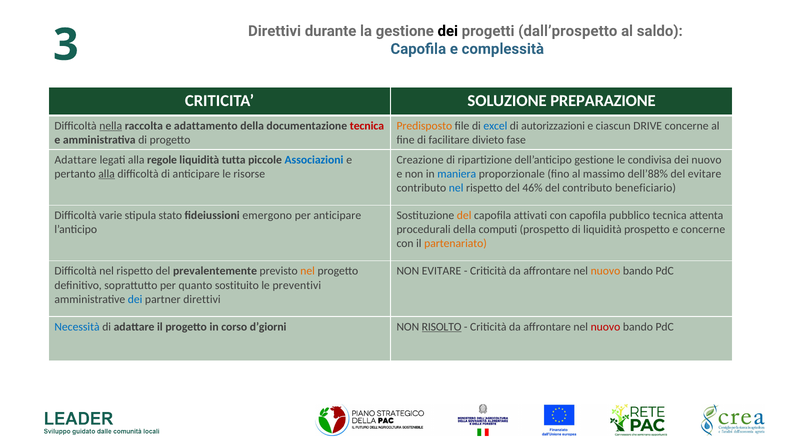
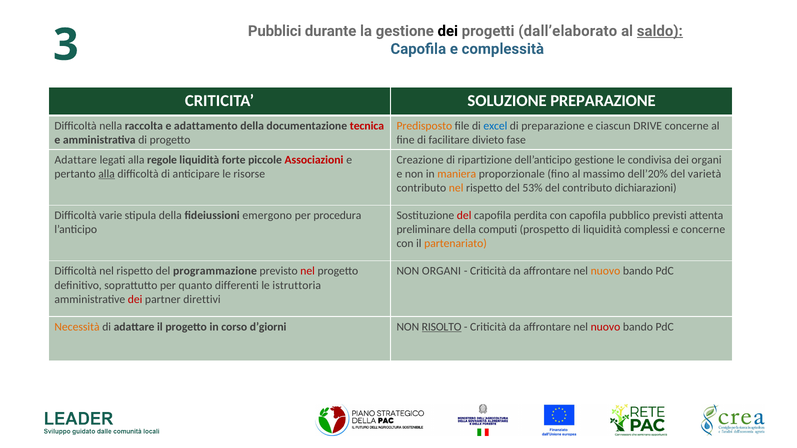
Direttivi: Direttivi -> Pubblici (275, 31)
dall’prospetto: dall’prospetto -> dall’elaborato (568, 31)
saldo underline: none -> present (660, 31)
nella underline: present -> none (111, 126)
di autorizzazioni: autorizzazioni -> preparazione (553, 126)
tutta: tutta -> forte (234, 160)
Associazioni colour: blue -> red (314, 160)
dei nuovo: nuovo -> organi (707, 160)
maniera colour: blue -> orange (457, 174)
dell’88%: dell’88% -> dell’20% (648, 174)
del evitare: evitare -> varietà (705, 174)
nel colour: blue -> orange (456, 188)
46%: 46% -> 53% (533, 188)
beneficiario: beneficiario -> dichiarazioni (646, 188)
stipula stato: stato -> della (170, 216)
per anticipare: anticipare -> procedura (337, 216)
del colour: orange -> red (464, 216)
attivati: attivati -> perdita (530, 216)
pubblico tecnica: tecnica -> previsti (670, 216)
procedurali: procedurali -> preliminare (424, 230)
liquidità prospetto: prospetto -> complessi (647, 230)
prevalentemente: prevalentemente -> programmazione (215, 271)
nel colour: orange -> red (308, 271)
NON EVITARE: EVITARE -> ORGANI (441, 271)
sostituito: sostituito -> differenti (237, 285)
preventivi: preventivi -> istruttoria (297, 285)
dei colour: blue -> red (135, 300)
Necessità colour: blue -> orange (77, 327)
